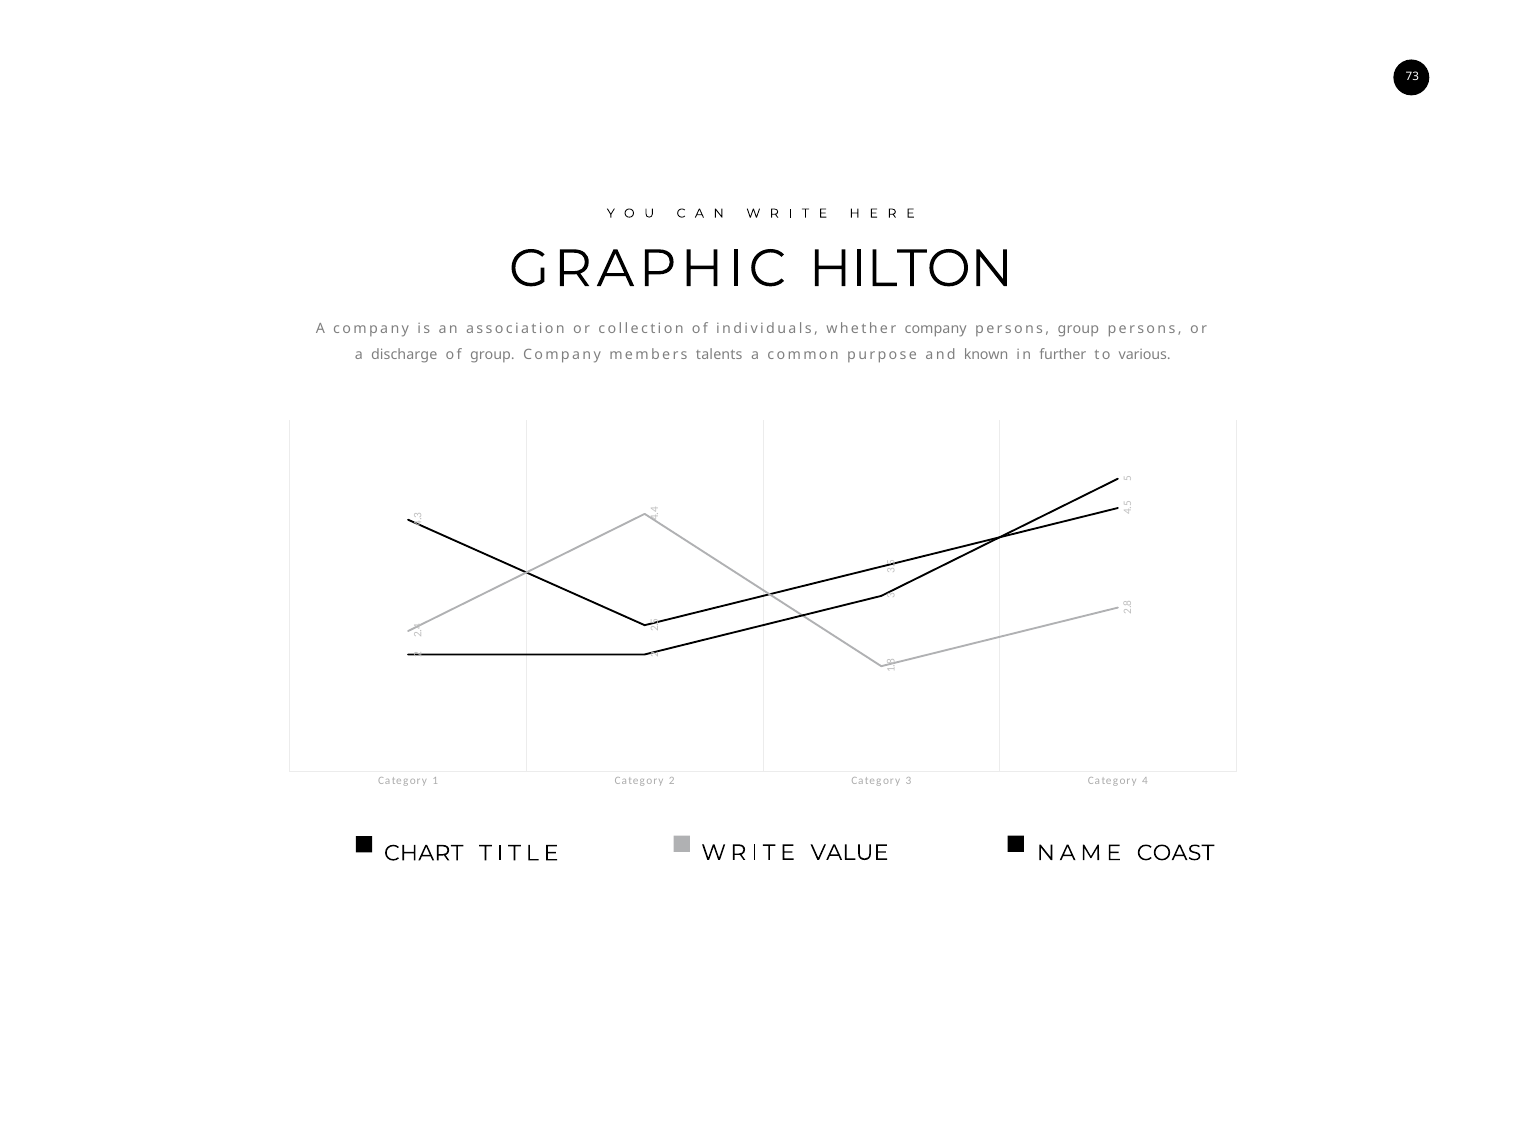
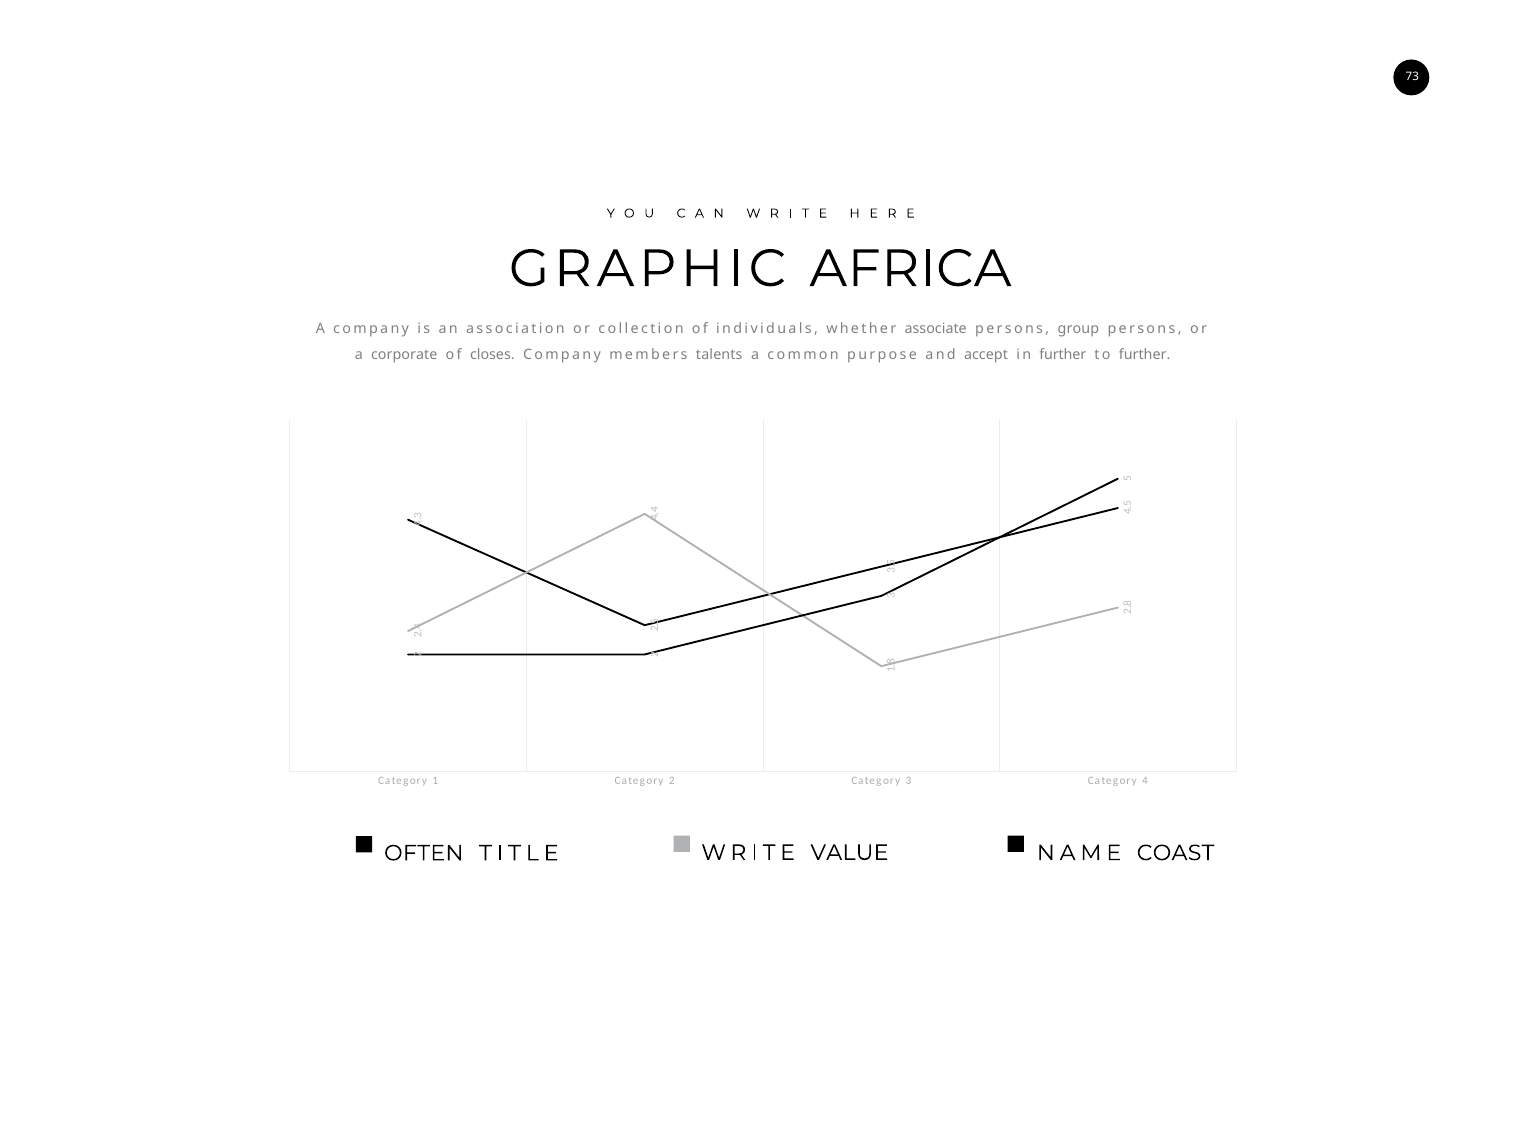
HILTON: HILTON -> AFRICA (910, 269)
whether company: company -> associate (936, 329)
discharge: discharge -> corporate (404, 355)
of group: group -> closes (492, 355)
known: known -> accept (986, 355)
to various: various -> further (1145, 355)
CHART: CHART -> OFTEN (424, 853)
